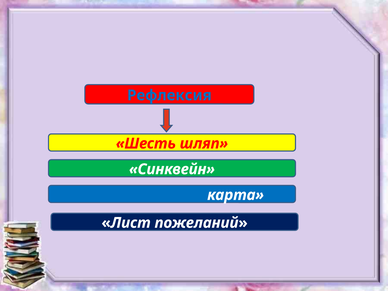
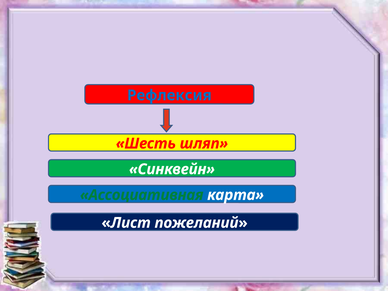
Ассоциативная colour: blue -> green (142, 195)
